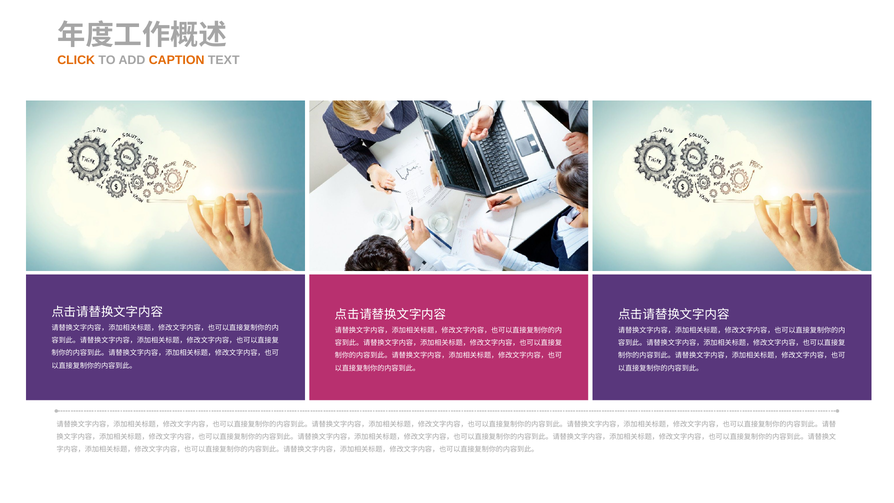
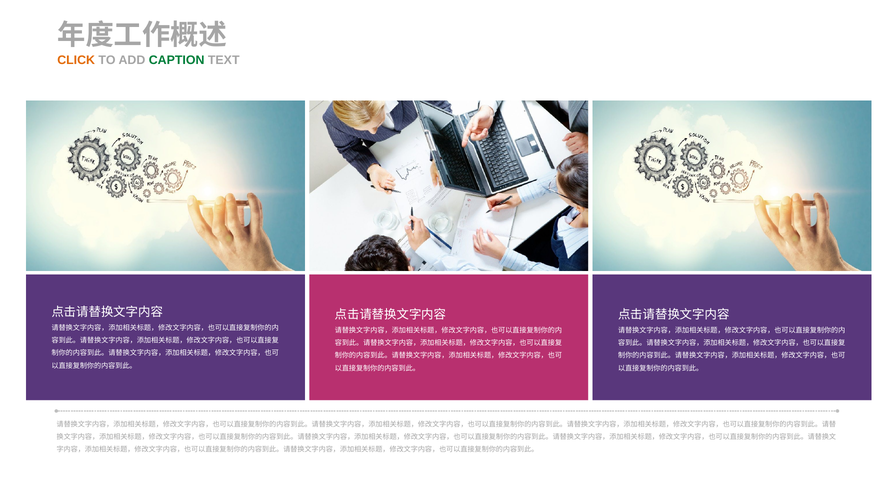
CAPTION colour: orange -> green (177, 60)
